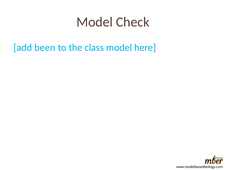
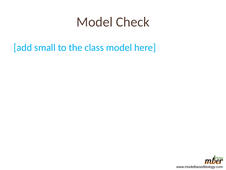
been: been -> small (45, 47)
